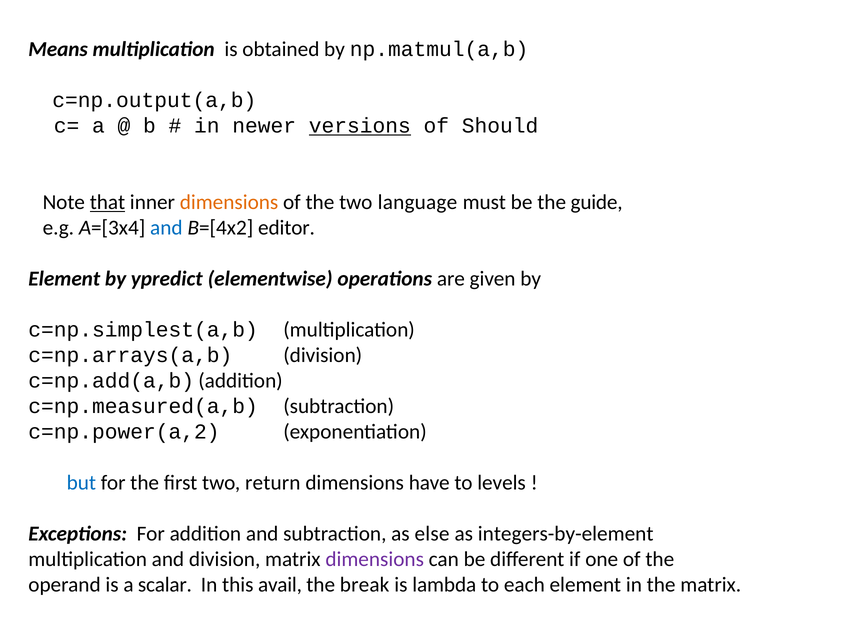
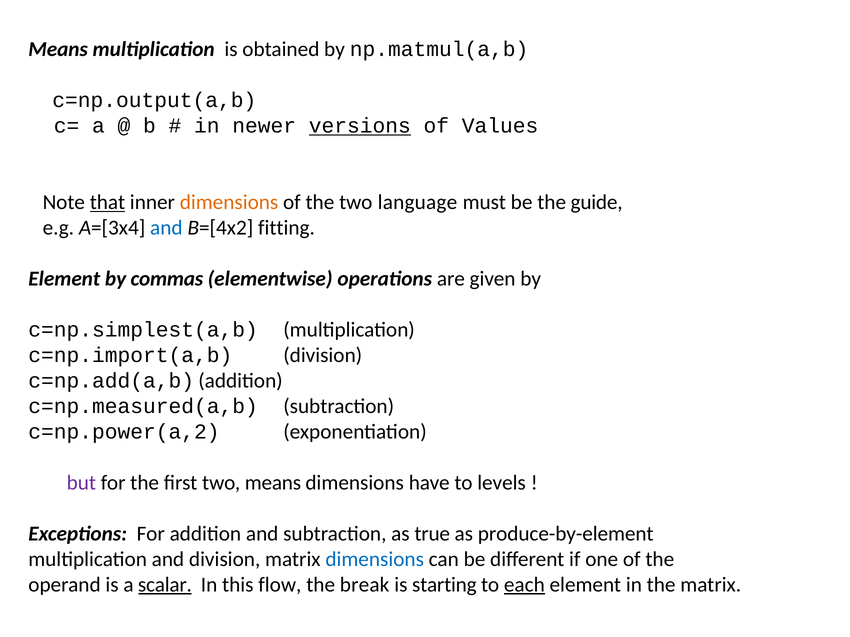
Should: Should -> Values (500, 126)
editor: editor -> fitting (286, 228)
ypredict: ypredict -> commas (167, 279)
c=np.arrays(a,b: c=np.arrays(a,b -> c=np.import(a,b (130, 355)
but colour: blue -> purple (81, 483)
two return: return -> means (273, 483)
else: else -> true (432, 534)
integers-by-element: integers-by-element -> produce-by-element (566, 534)
dimensions colour: purple -> blue (375, 559)
scalar underline: none -> present (165, 585)
avail: avail -> flow (280, 585)
lambda: lambda -> starting (444, 585)
each underline: none -> present (524, 585)
